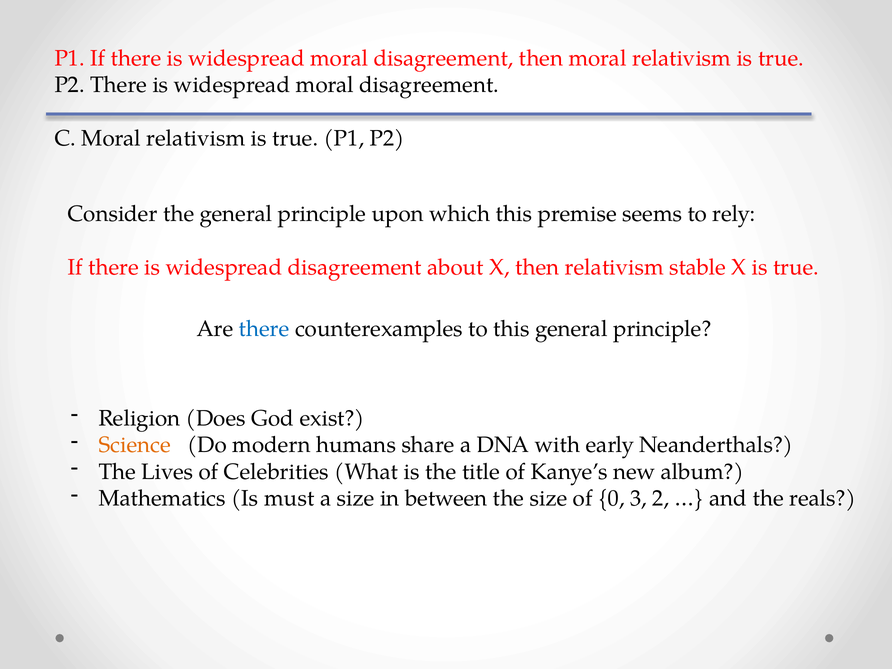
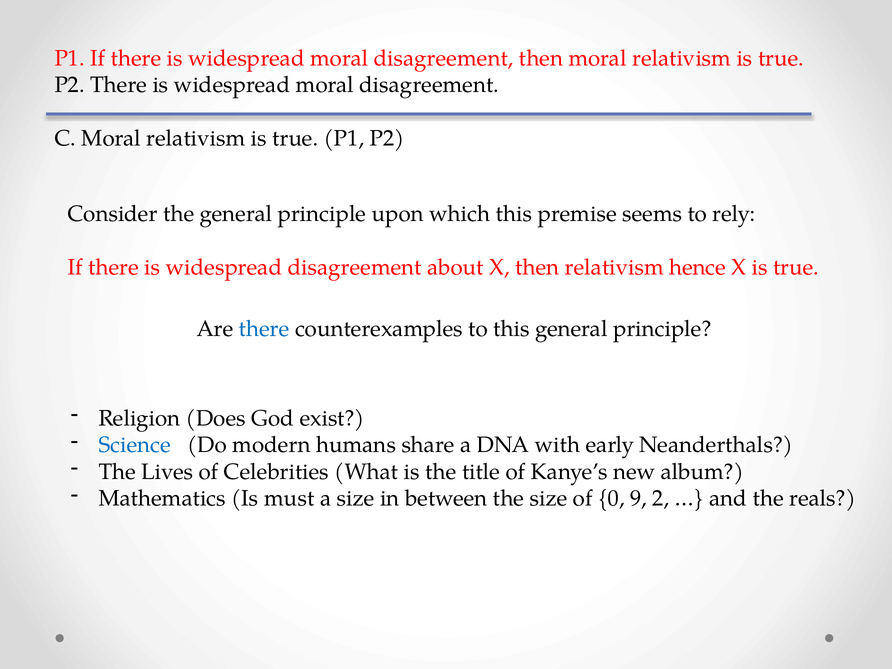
stable: stable -> hence (698, 267)
Science colour: orange -> blue (135, 445)
3: 3 -> 9 (639, 498)
